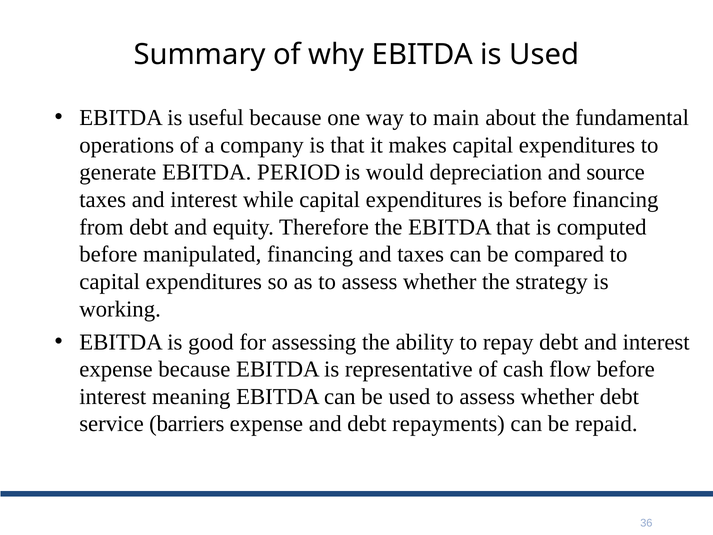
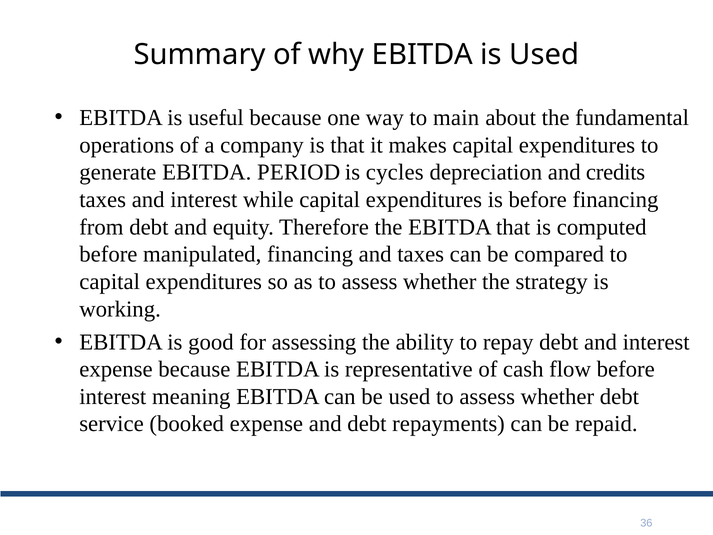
would: would -> cycles (395, 172)
source: source -> credits (616, 172)
barriers: barriers -> booked (187, 424)
